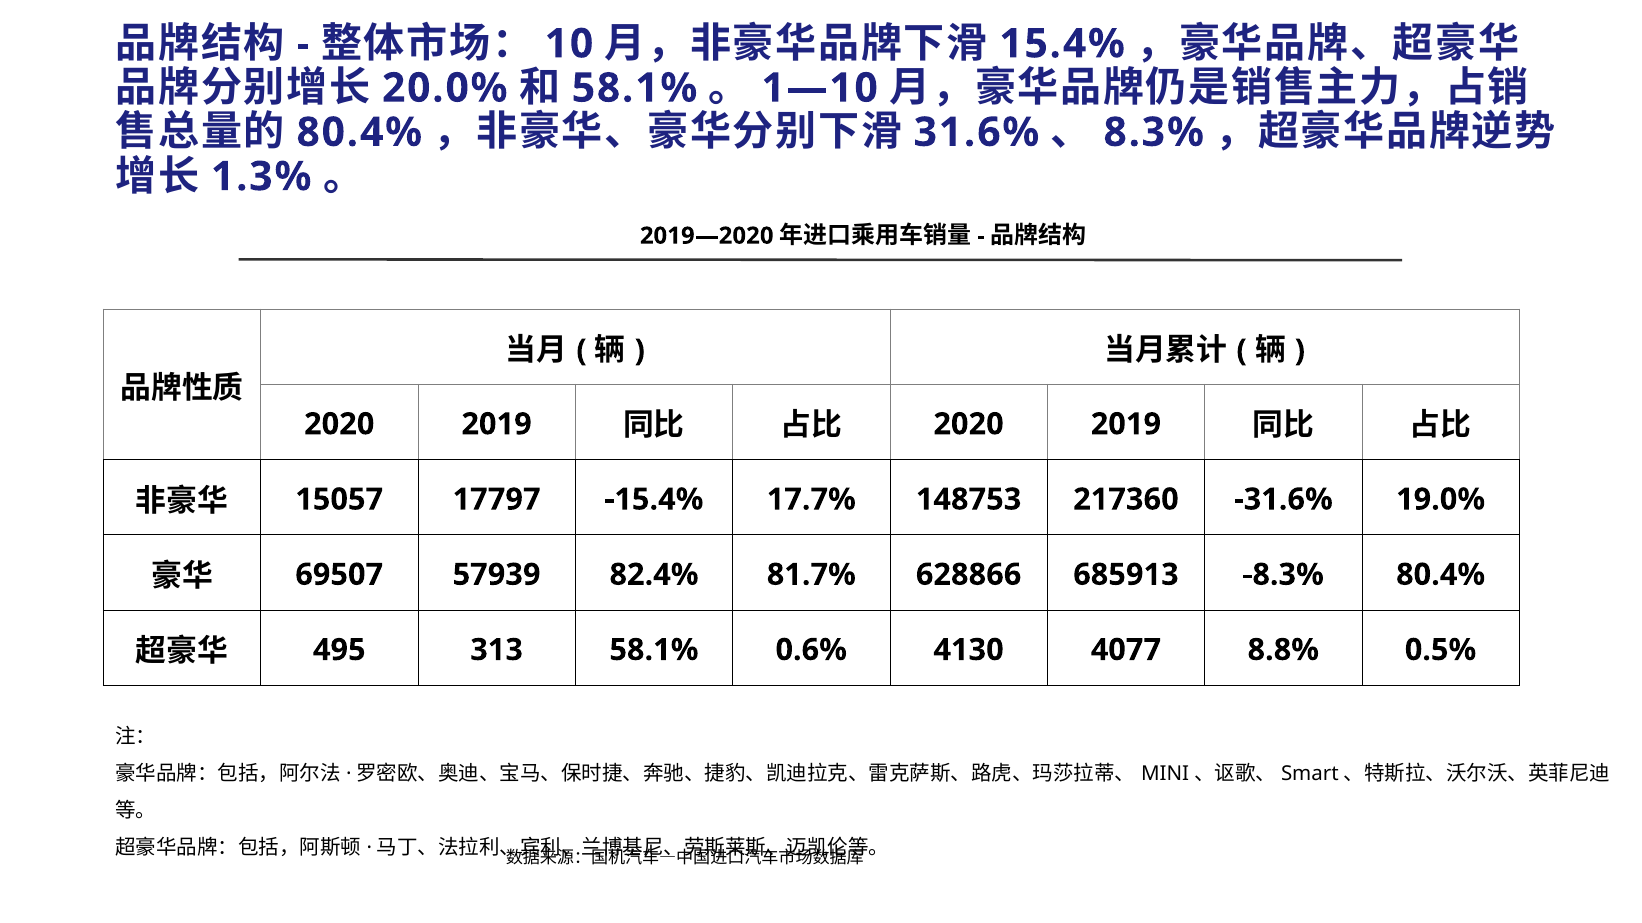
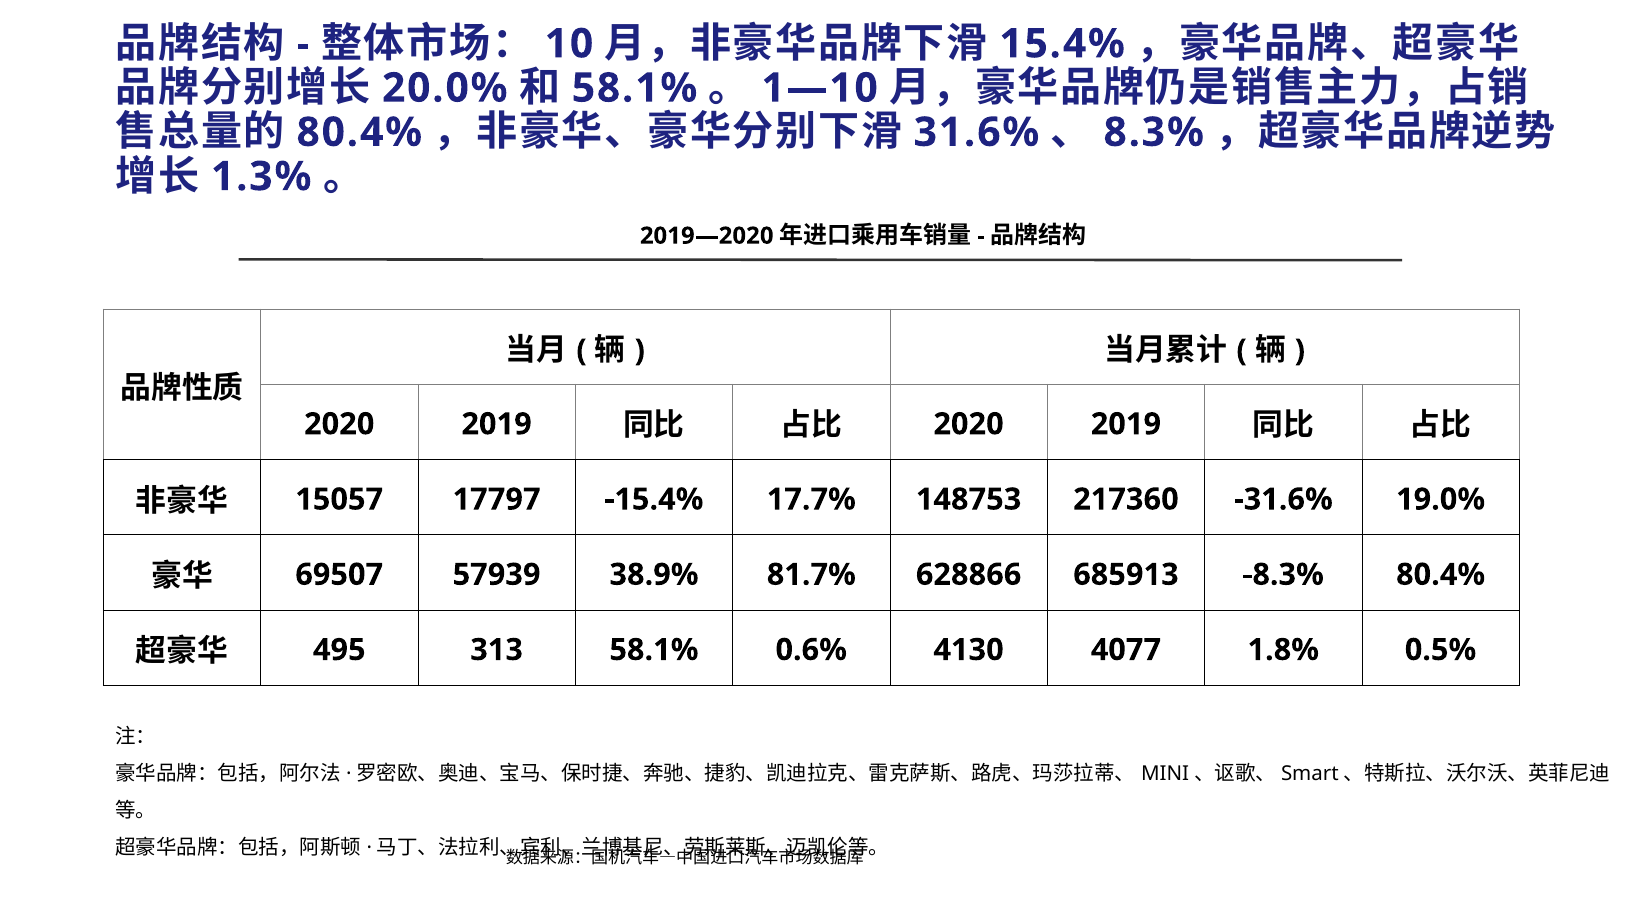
82.4%: 82.4% -> 38.9% (654, 575)
8.8%: 8.8% -> 1.8% (1283, 650)
